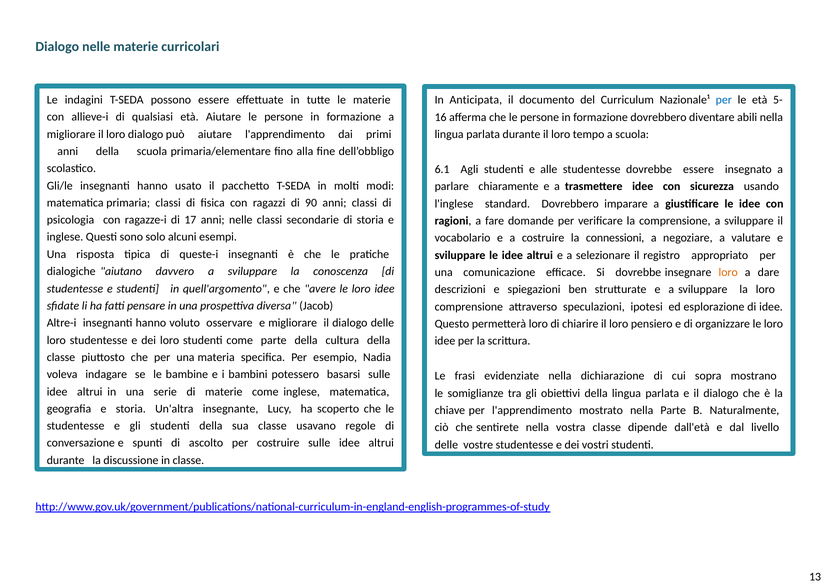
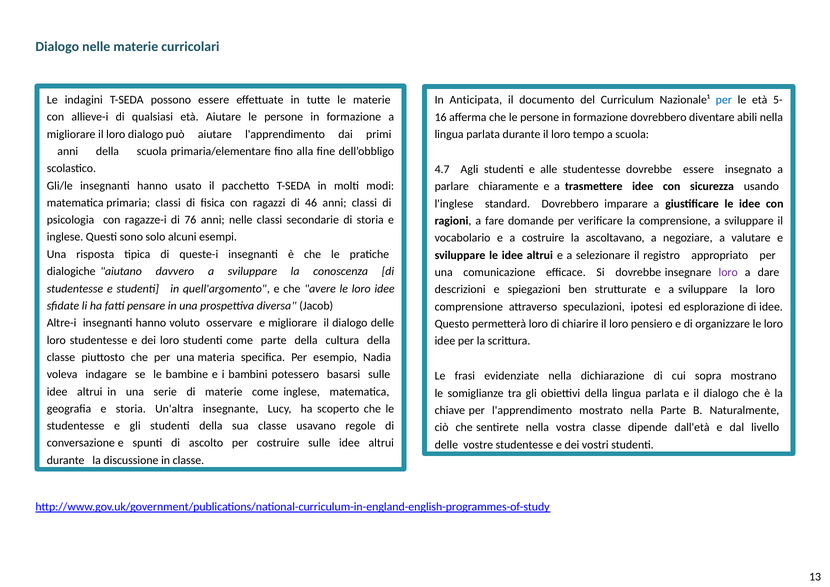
6.1: 6.1 -> 4.7 (442, 169)
90: 90 -> 46 (311, 203)
17: 17 -> 76 (190, 220)
connessioni: connessioni -> ascoltavano (615, 238)
loro colour: orange -> purple (728, 272)
